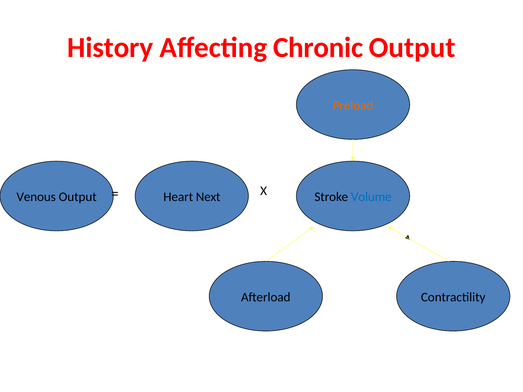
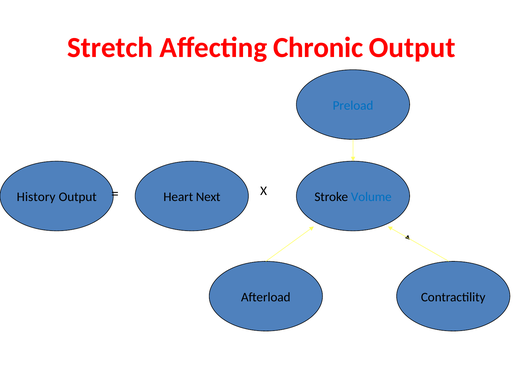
History: History -> Stretch (110, 48)
Preload colour: orange -> blue (353, 106)
Venous: Venous -> History (36, 197)
